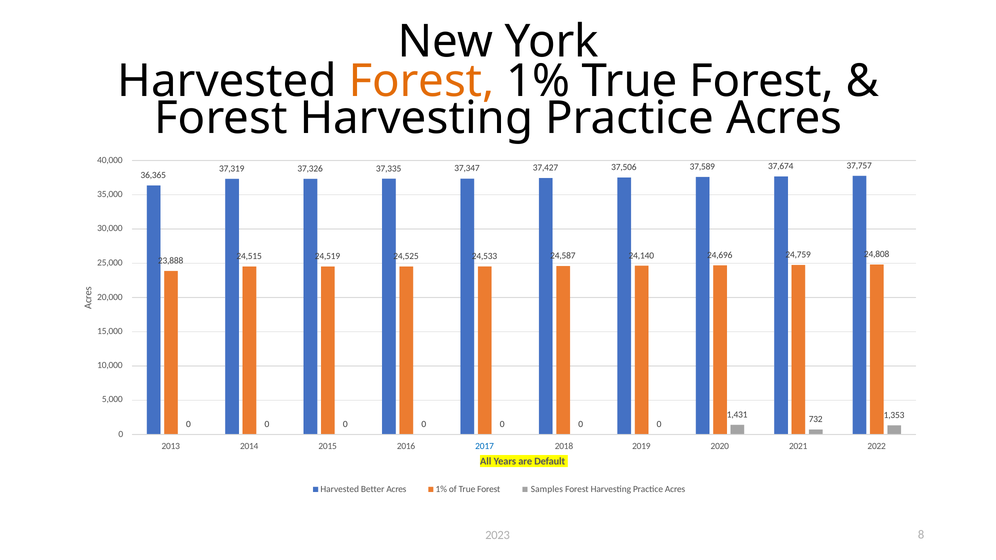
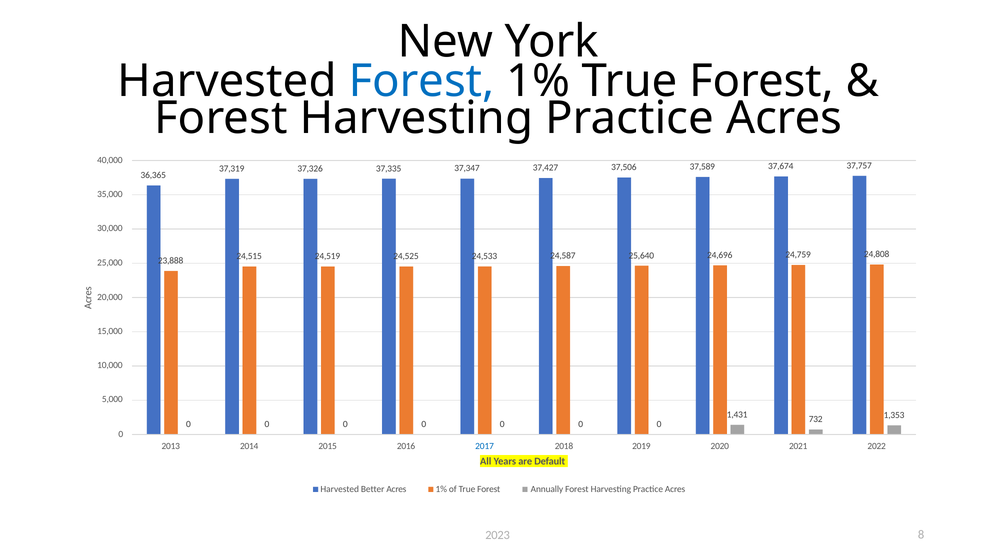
Forest colour: orange -> blue (422, 81)
24,140: 24,140 -> 25,640 (641, 256)
Samples: Samples -> Annually (547, 489)
